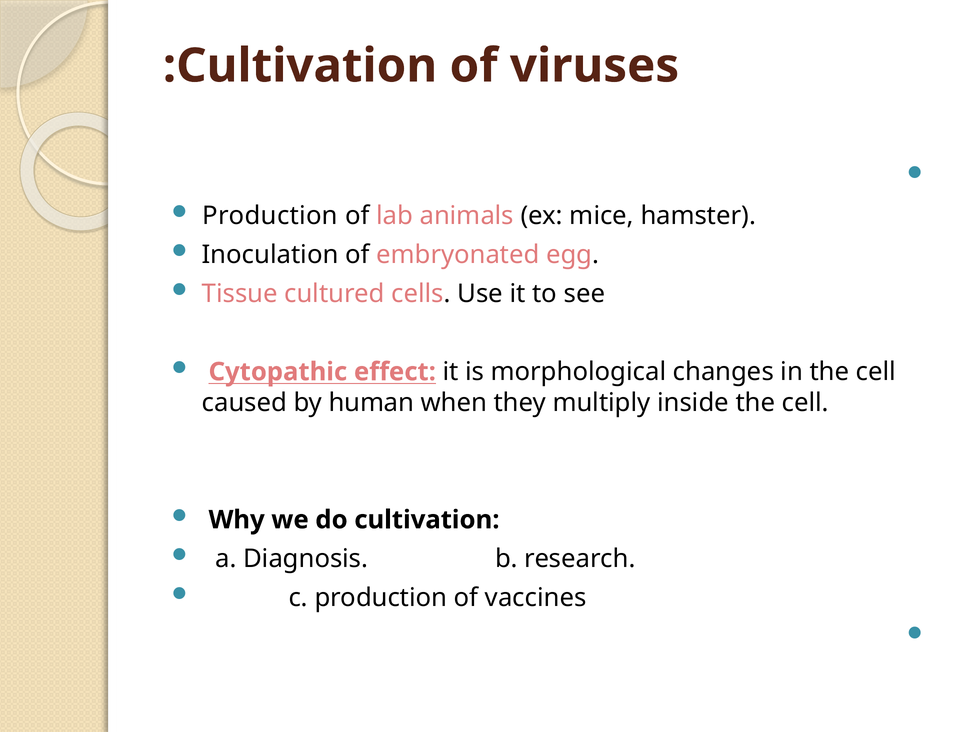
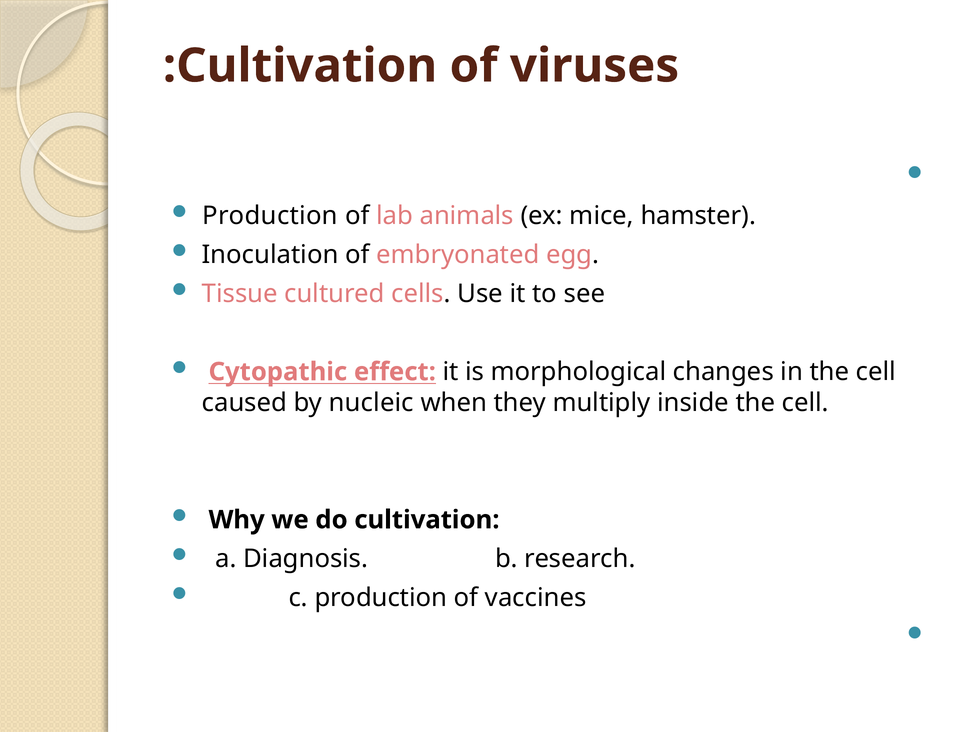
human: human -> nucleic (371, 403)
